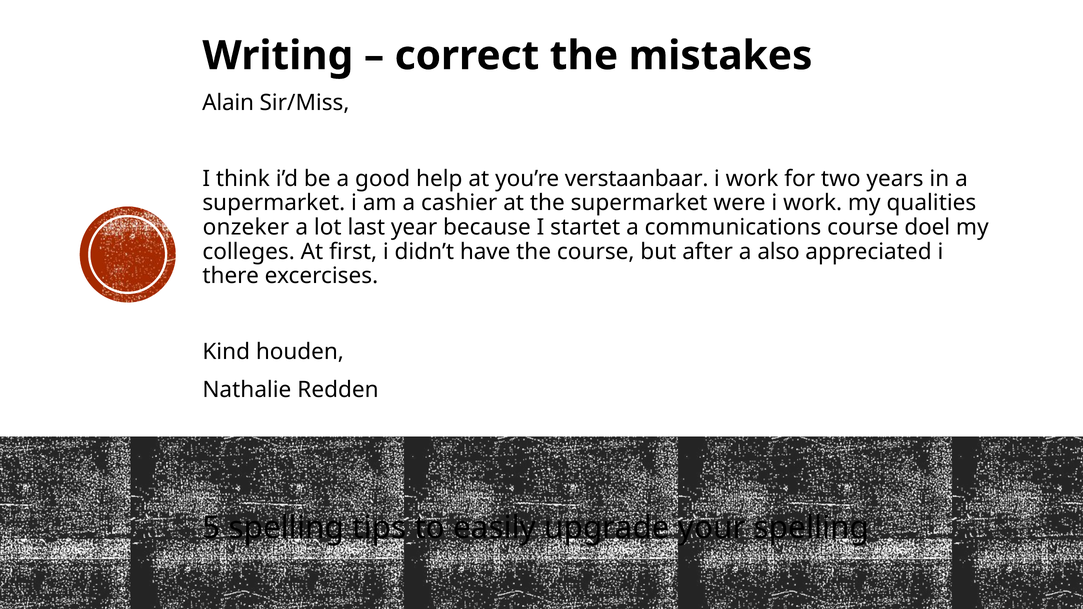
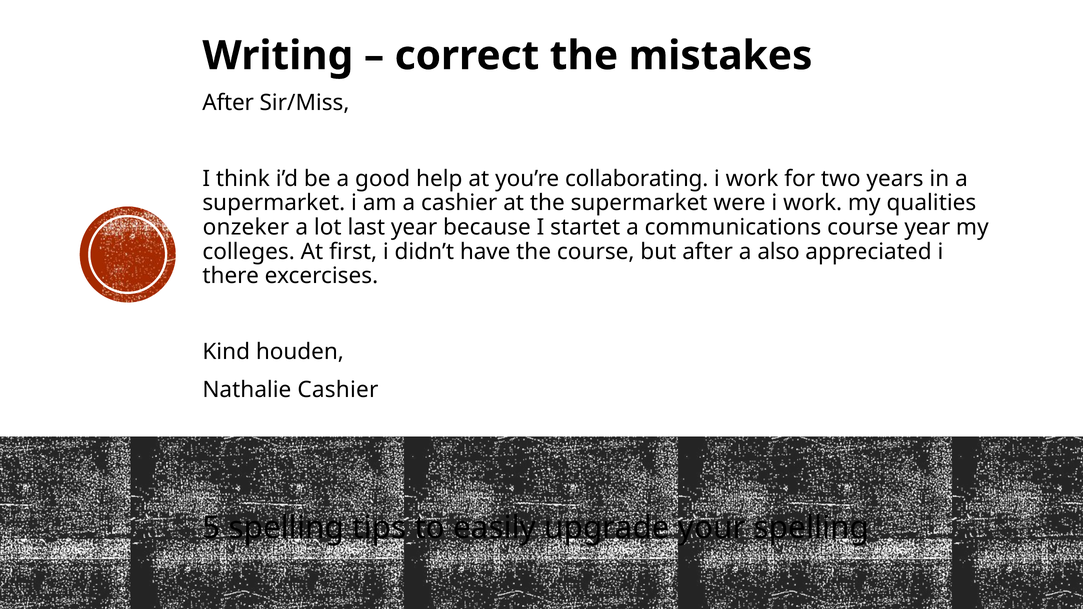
Alain: Alain -> After (228, 103)
verstaanbaar: verstaanbaar -> collaborating (637, 179)
course doel: doel -> year (927, 227)
Nathalie Redden: Redden -> Cashier (338, 390)
